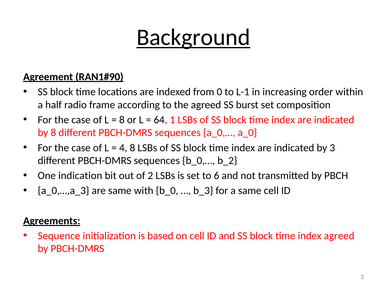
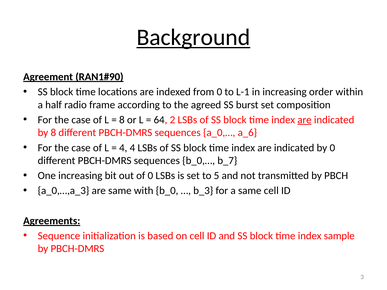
1: 1 -> 2 (172, 120)
are underline: none -> present (305, 120)
a_0: a_0 -> a_6 (247, 133)
4 8: 8 -> 4 (132, 148)
by 3: 3 -> 0 (332, 148)
b_2: b_2 -> b_7 (227, 161)
One indication: indication -> increasing (80, 176)
of 2: 2 -> 0 (150, 176)
6: 6 -> 5 (217, 176)
index agreed: agreed -> sample (339, 236)
